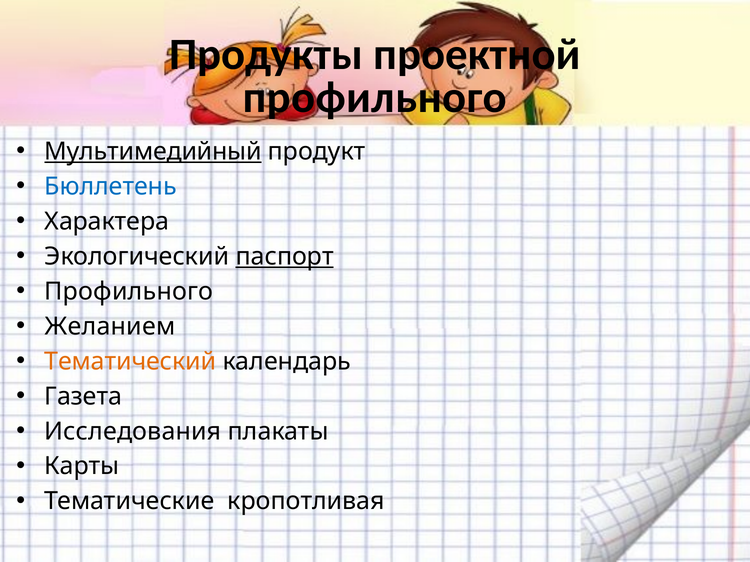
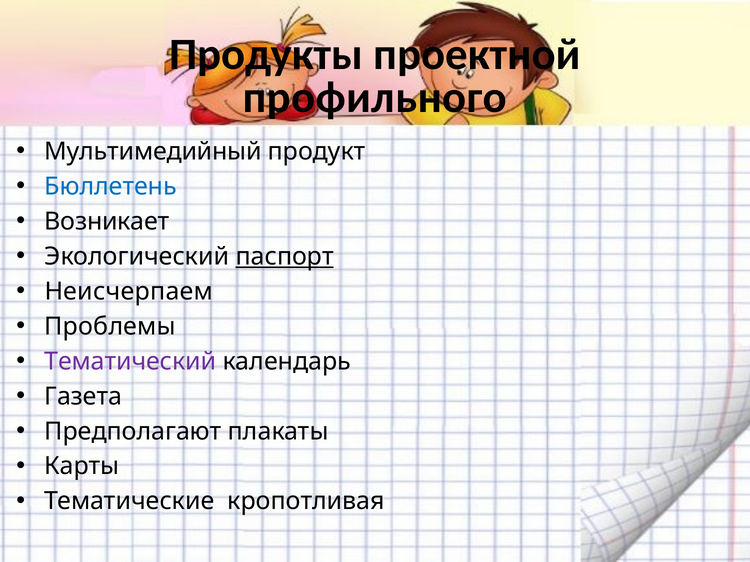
Мультимедийный underline: present -> none (153, 152)
Характера: Характера -> Возникает (107, 222)
Профильного: Профильного -> Неисчерпаем (129, 292)
Желанием: Желанием -> Проблемы (110, 327)
Тематический colour: orange -> purple (130, 362)
Исследования: Исследования -> Предполагают (133, 432)
